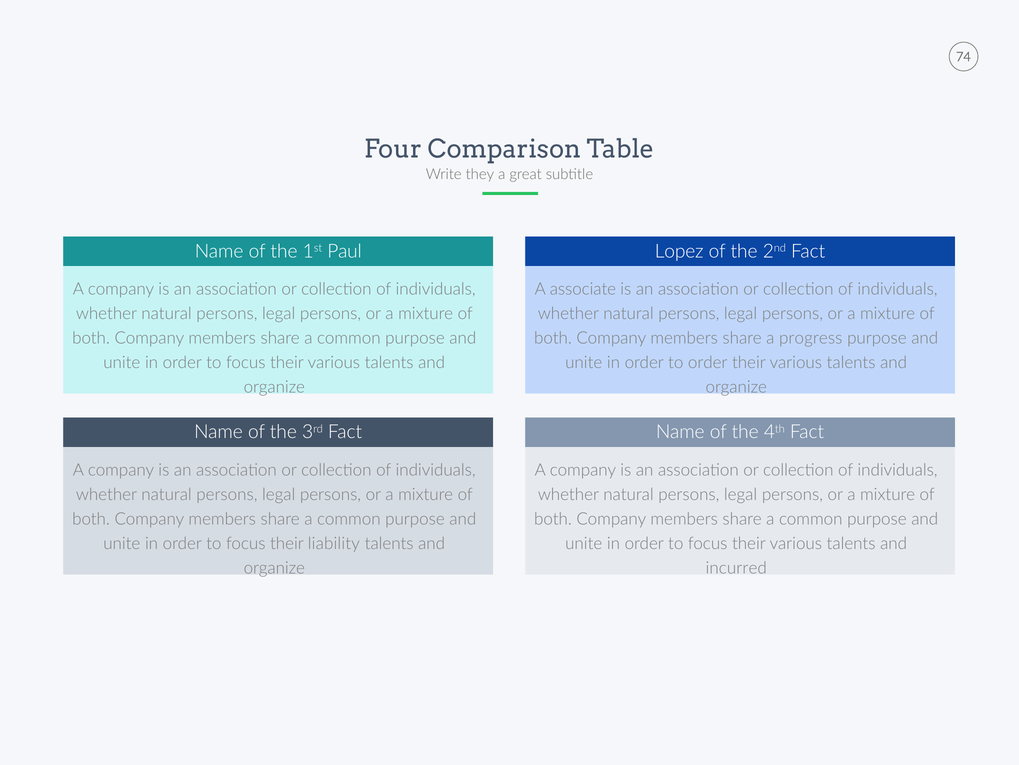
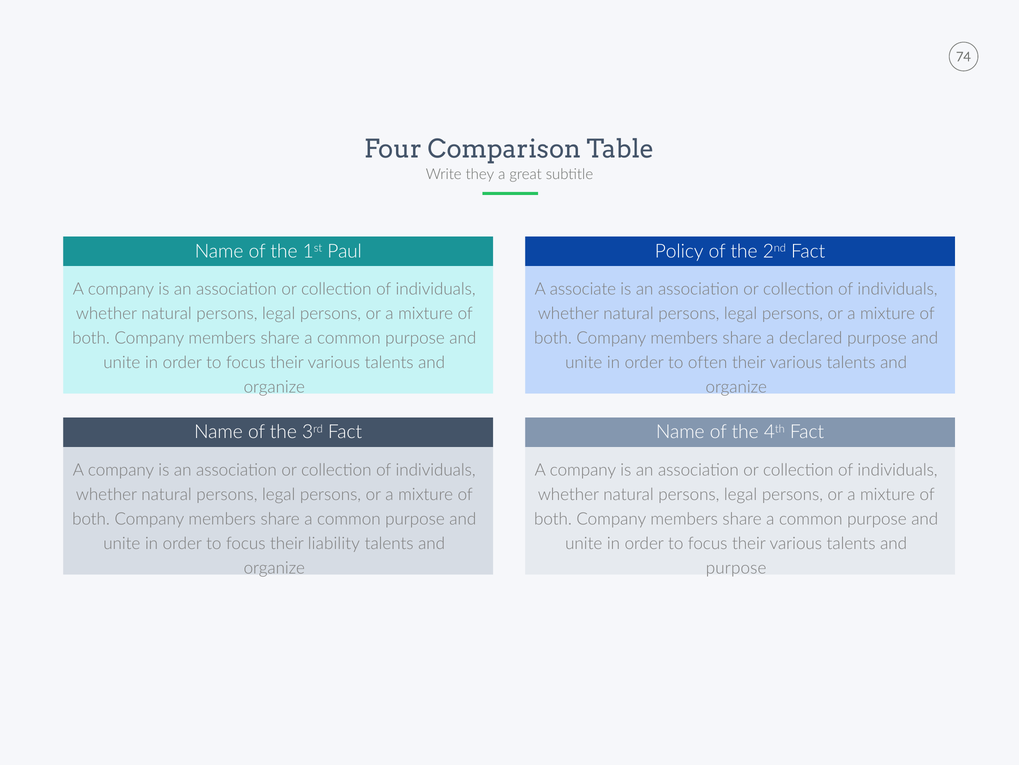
Lopez: Lopez -> Policy (679, 251)
progress: progress -> declared (811, 338)
to order: order -> often (708, 362)
incurred: incurred -> purpose (736, 568)
